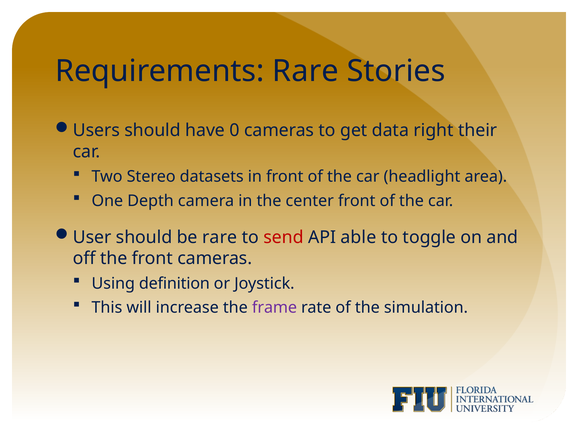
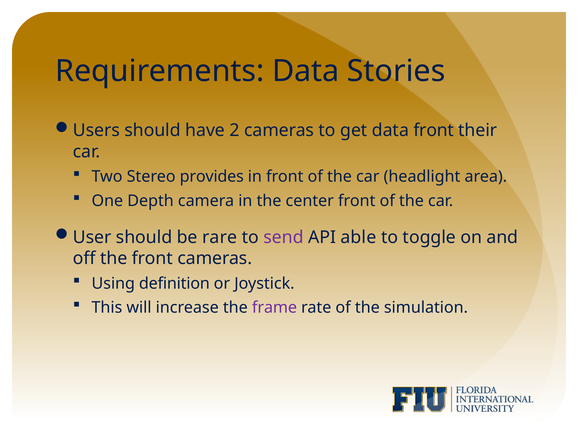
Requirements Rare: Rare -> Data (306, 71)
0: 0 -> 2 (234, 130)
data right: right -> front (434, 130)
datasets: datasets -> provides (212, 176)
send colour: red -> purple (284, 237)
